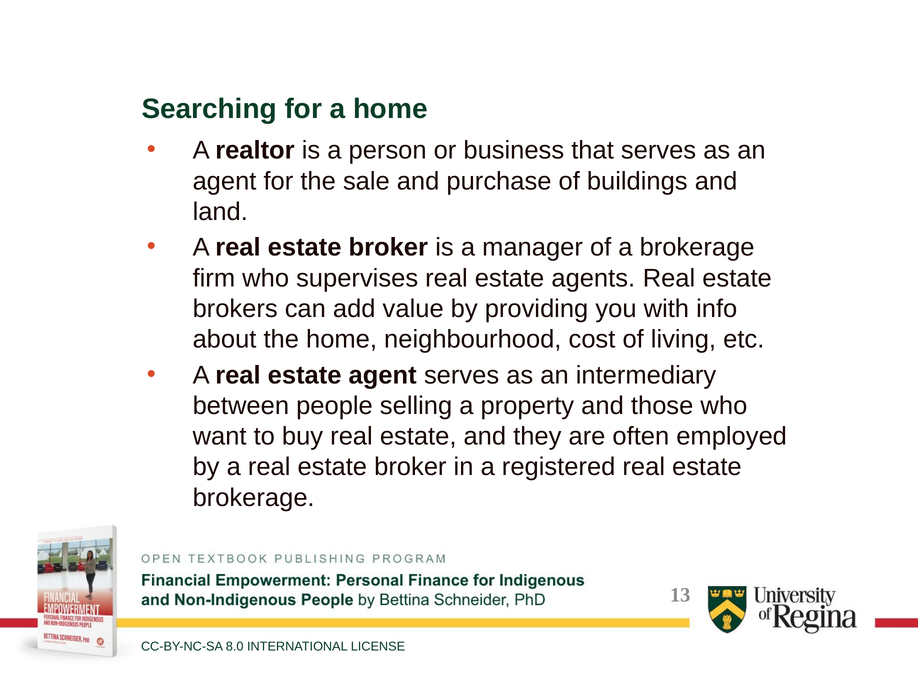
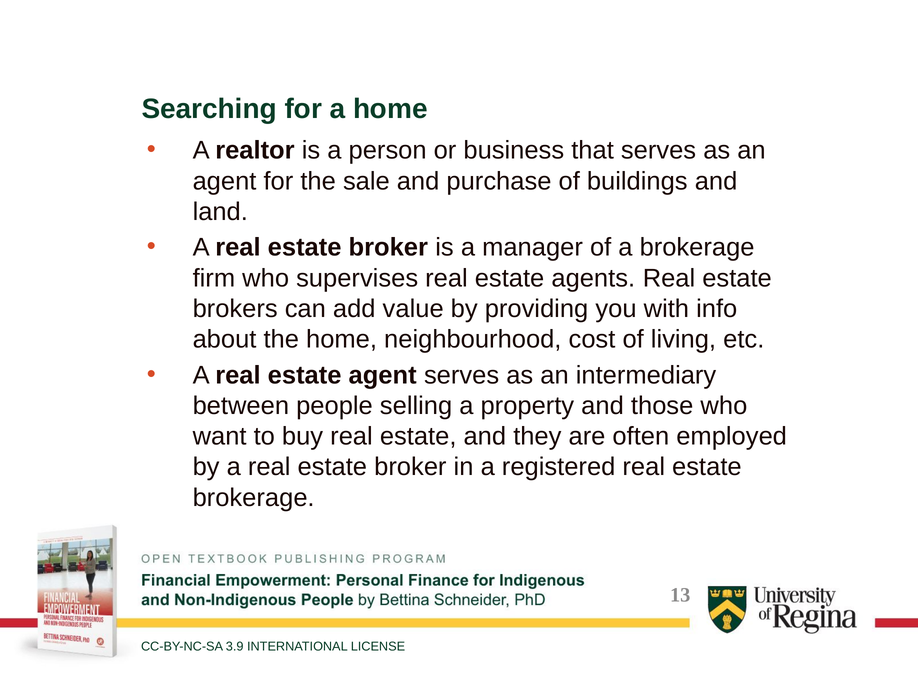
8.0: 8.0 -> 3.9 (235, 646)
